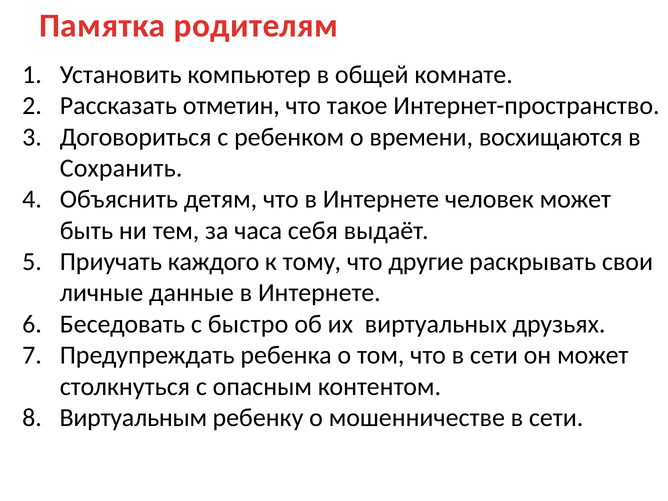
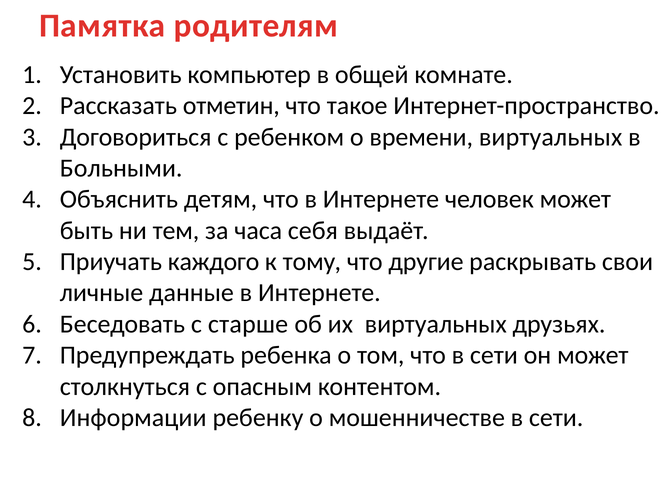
времени восхищаются: восхищаются -> виртуальных (551, 137)
Сохранить: Сохранить -> Больными (121, 168)
быстро: быстро -> старше (248, 324)
Виртуальным: Виртуальным -> Информации (133, 418)
